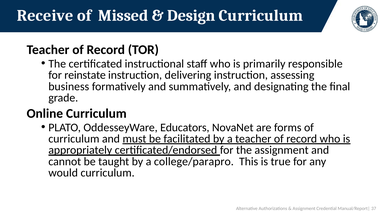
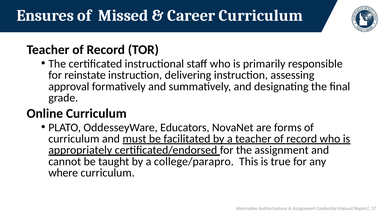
Receive: Receive -> Ensures (45, 16)
Design: Design -> Career (191, 16)
business: business -> approval (69, 86)
would: would -> where (63, 173)
